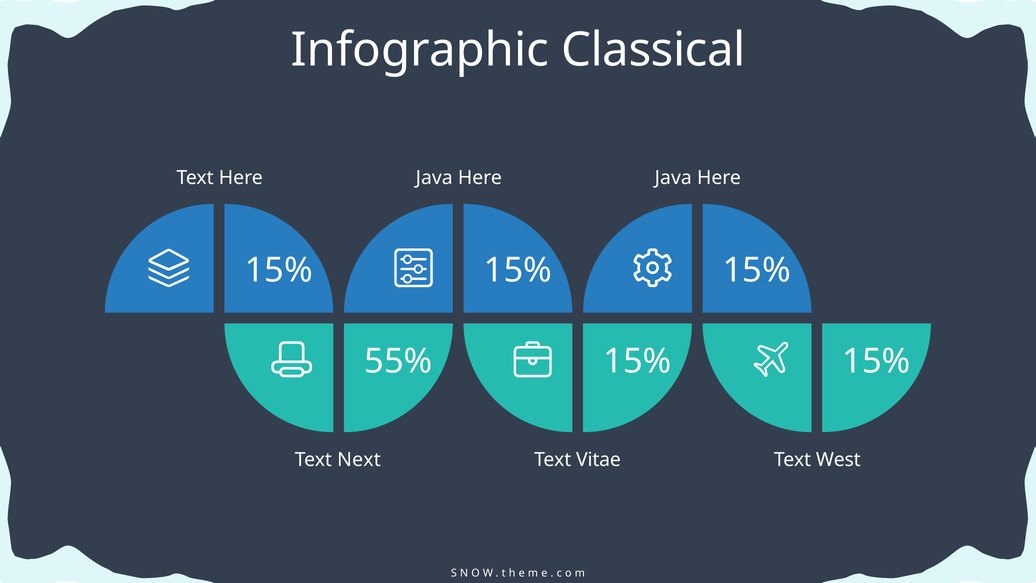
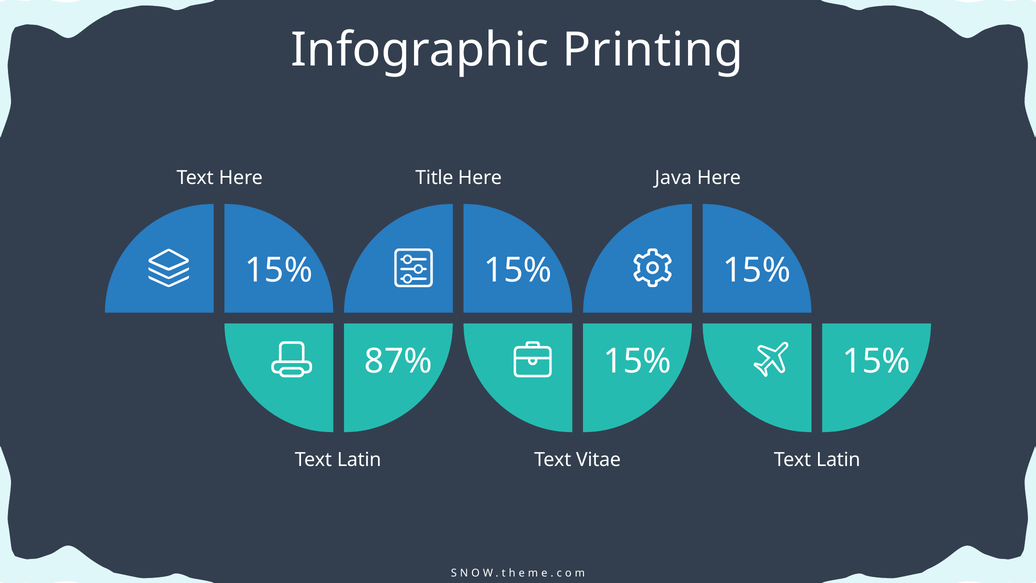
Classical: Classical -> Printing (653, 50)
Text Here Java: Java -> Title (434, 178)
55%: 55% -> 87% (398, 361)
Next: Next -> Latin (359, 460)
West: West -> Latin (838, 460)
